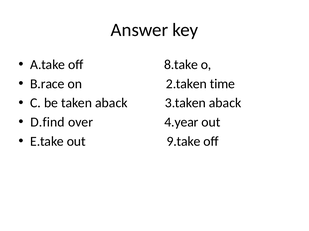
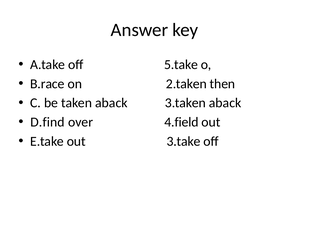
8.take: 8.take -> 5.take (181, 65)
time: time -> then (222, 84)
4.year: 4.year -> 4.field (181, 123)
9.take: 9.take -> 3.take (184, 142)
